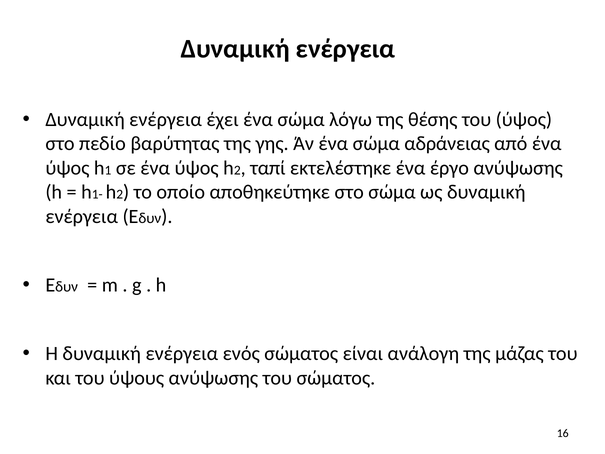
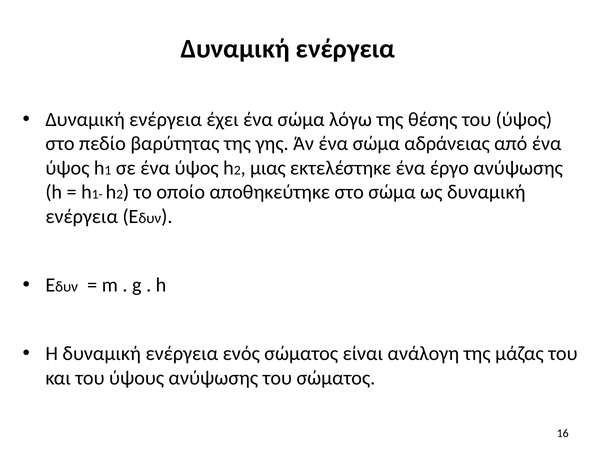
ταπί: ταπί -> μιας (268, 168)
